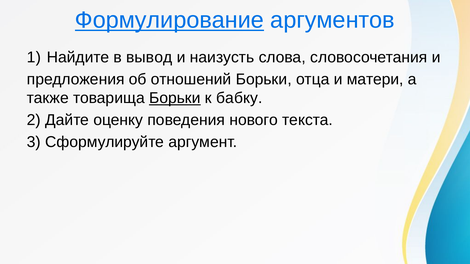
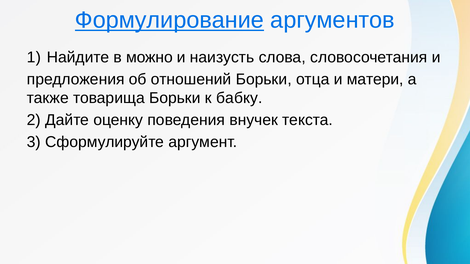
вывод: вывод -> можно (149, 58)
Борьки underline: present -> none (175, 98)
нового: нового -> внучек (254, 120)
